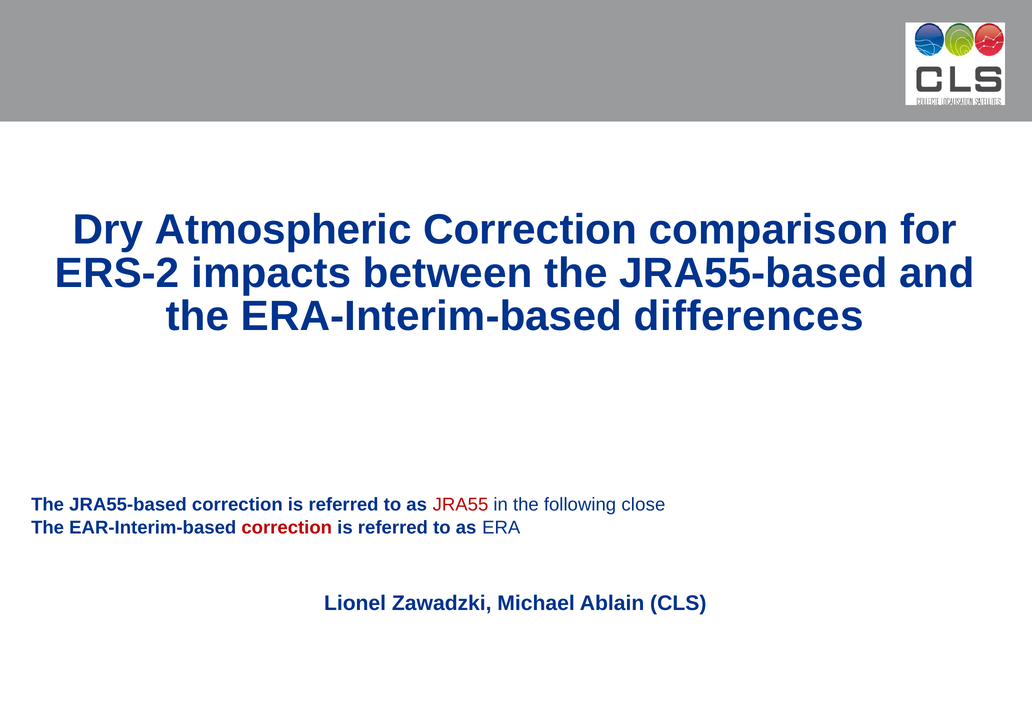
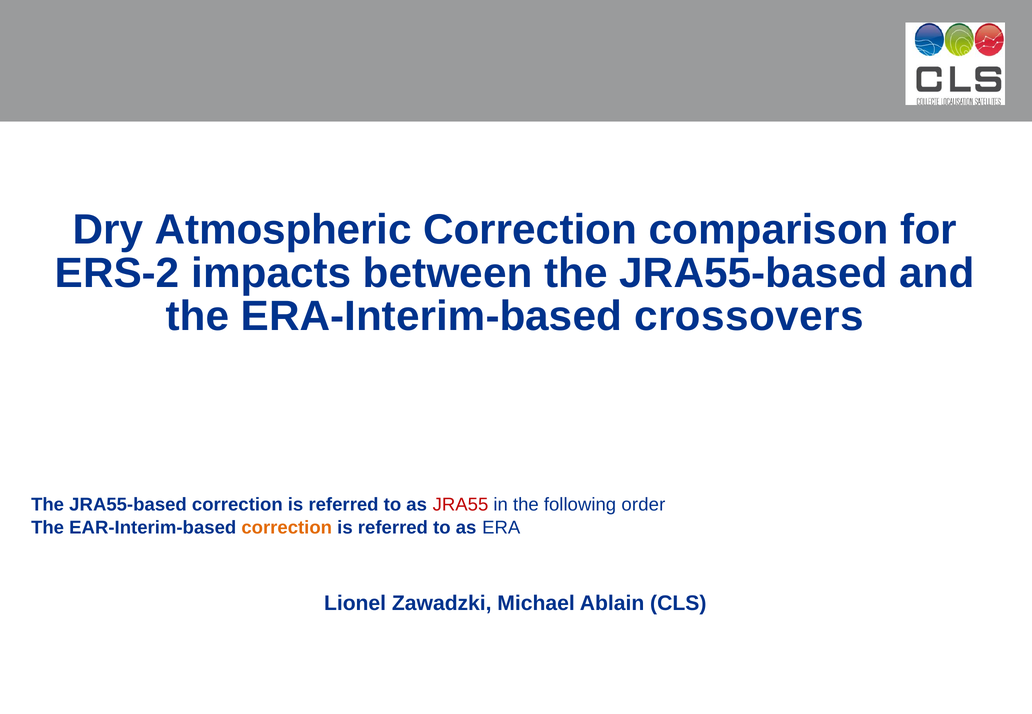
differences: differences -> crossovers (749, 317)
close: close -> order (643, 505)
correction colour: red -> orange (287, 528)
